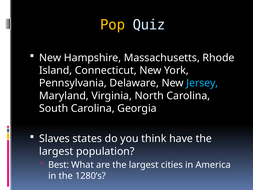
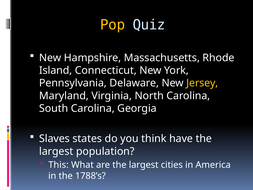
Jersey colour: light blue -> yellow (202, 83)
Best: Best -> This (58, 165)
1280’s: 1280’s -> 1788’s (90, 176)
